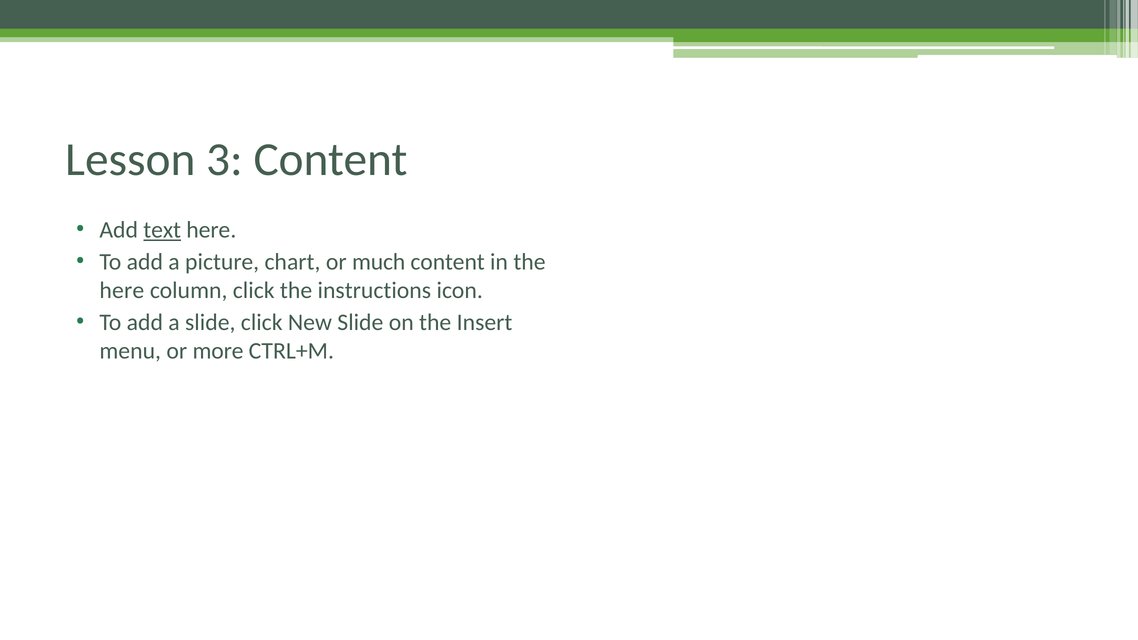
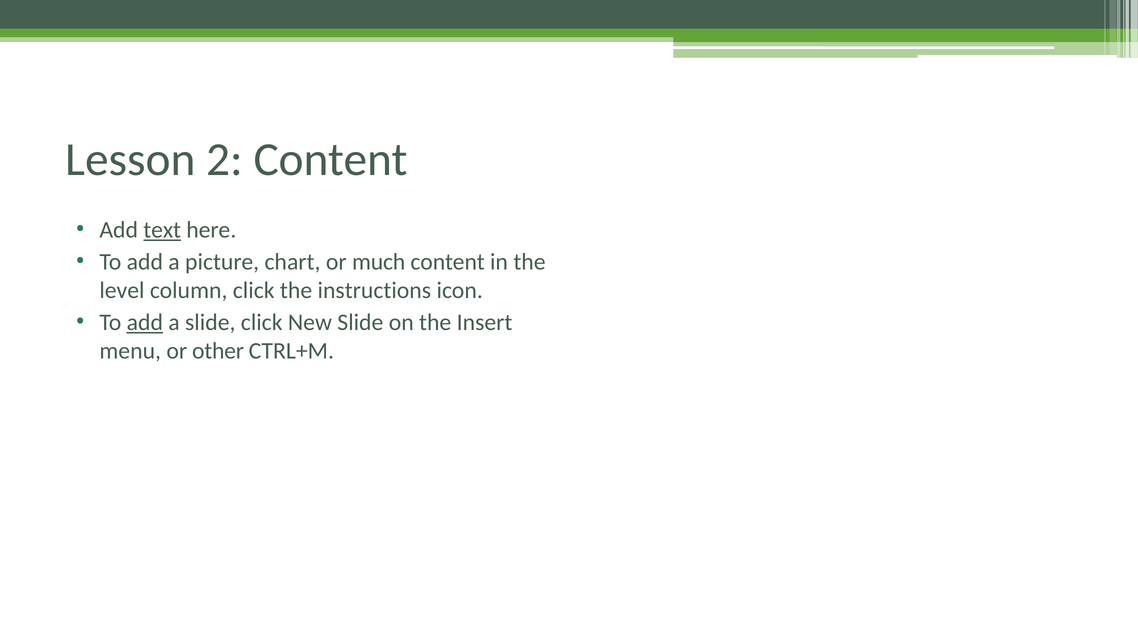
3: 3 -> 2 (225, 160)
here: here -> level (122, 291)
add underline: none -> present (145, 323)
more: more -> other (218, 351)
